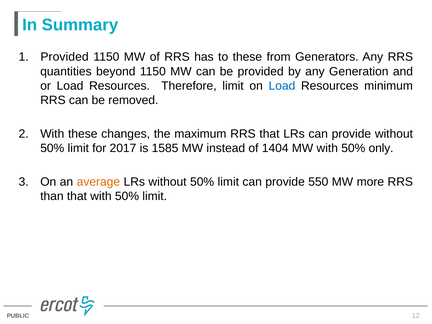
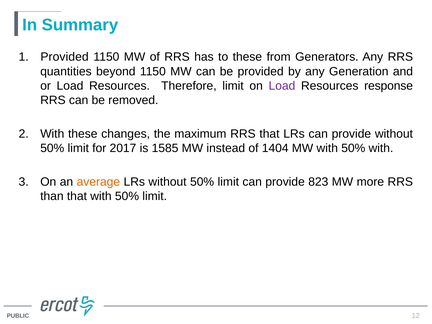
Load colour: blue -> purple (282, 86)
minimum: minimum -> response (389, 86)
50% only: only -> with (381, 148)
550: 550 -> 823 (318, 182)
